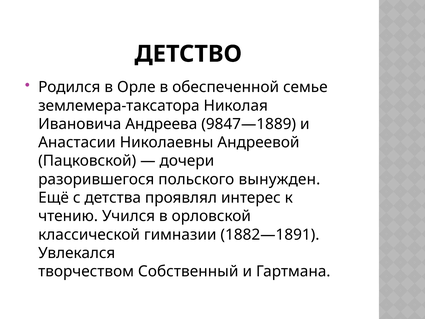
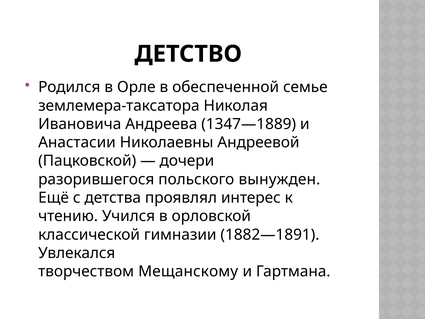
9847—1889: 9847—1889 -> 1347—1889 (249, 124)
Собственный: Собственный -> Мещанскому (188, 271)
